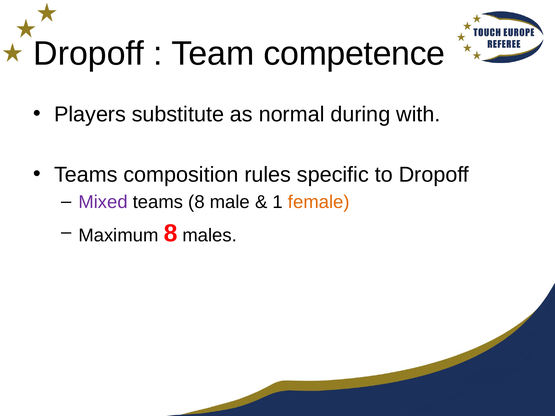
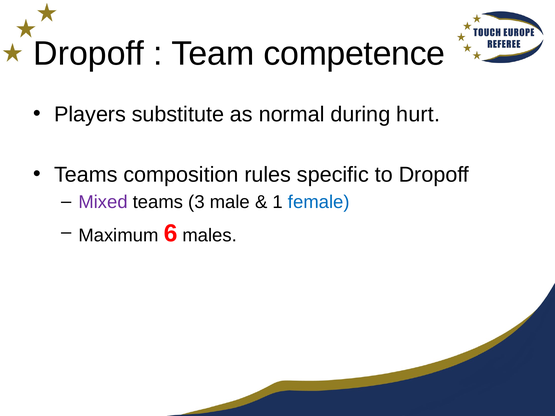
with: with -> hurt (418, 114)
teams 8: 8 -> 3 (197, 202)
female colour: orange -> blue (319, 202)
Maximum 8: 8 -> 6 (171, 233)
